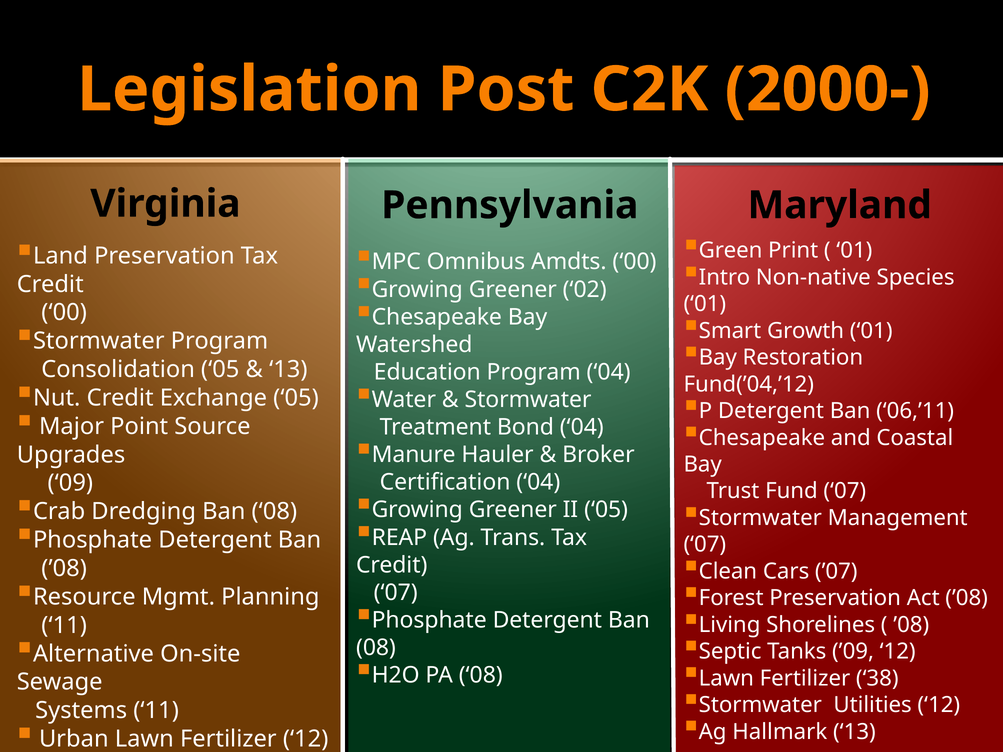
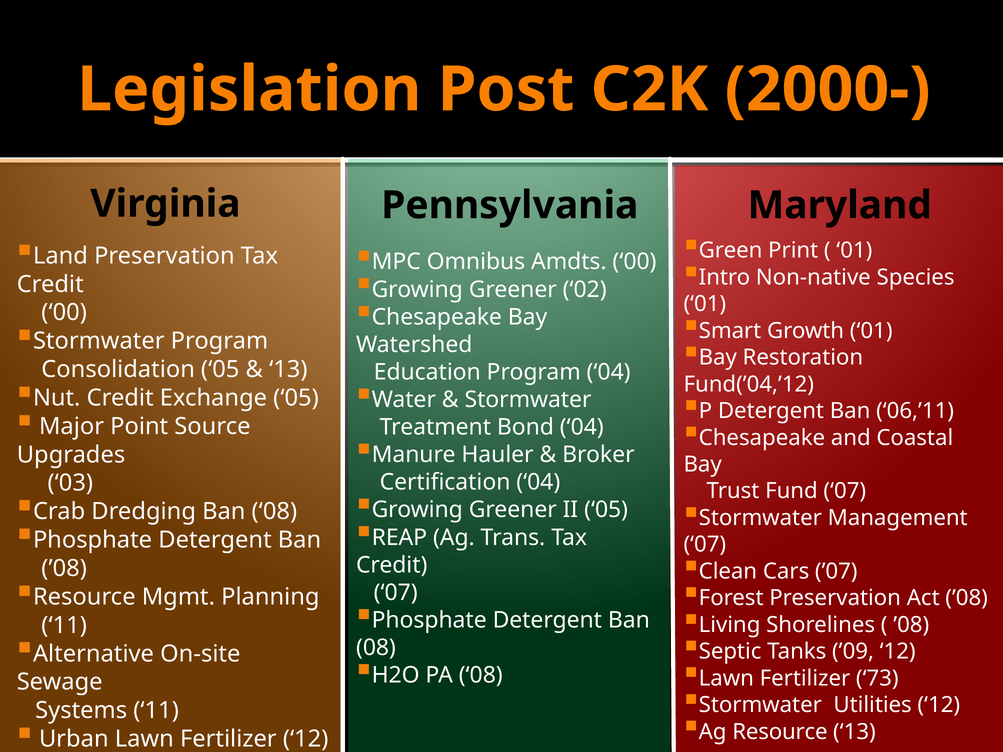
09: 09 -> 03 (70, 483)
38: 38 -> 73 (877, 678)
Ag Hallmark: Hallmark -> Resource (780, 732)
